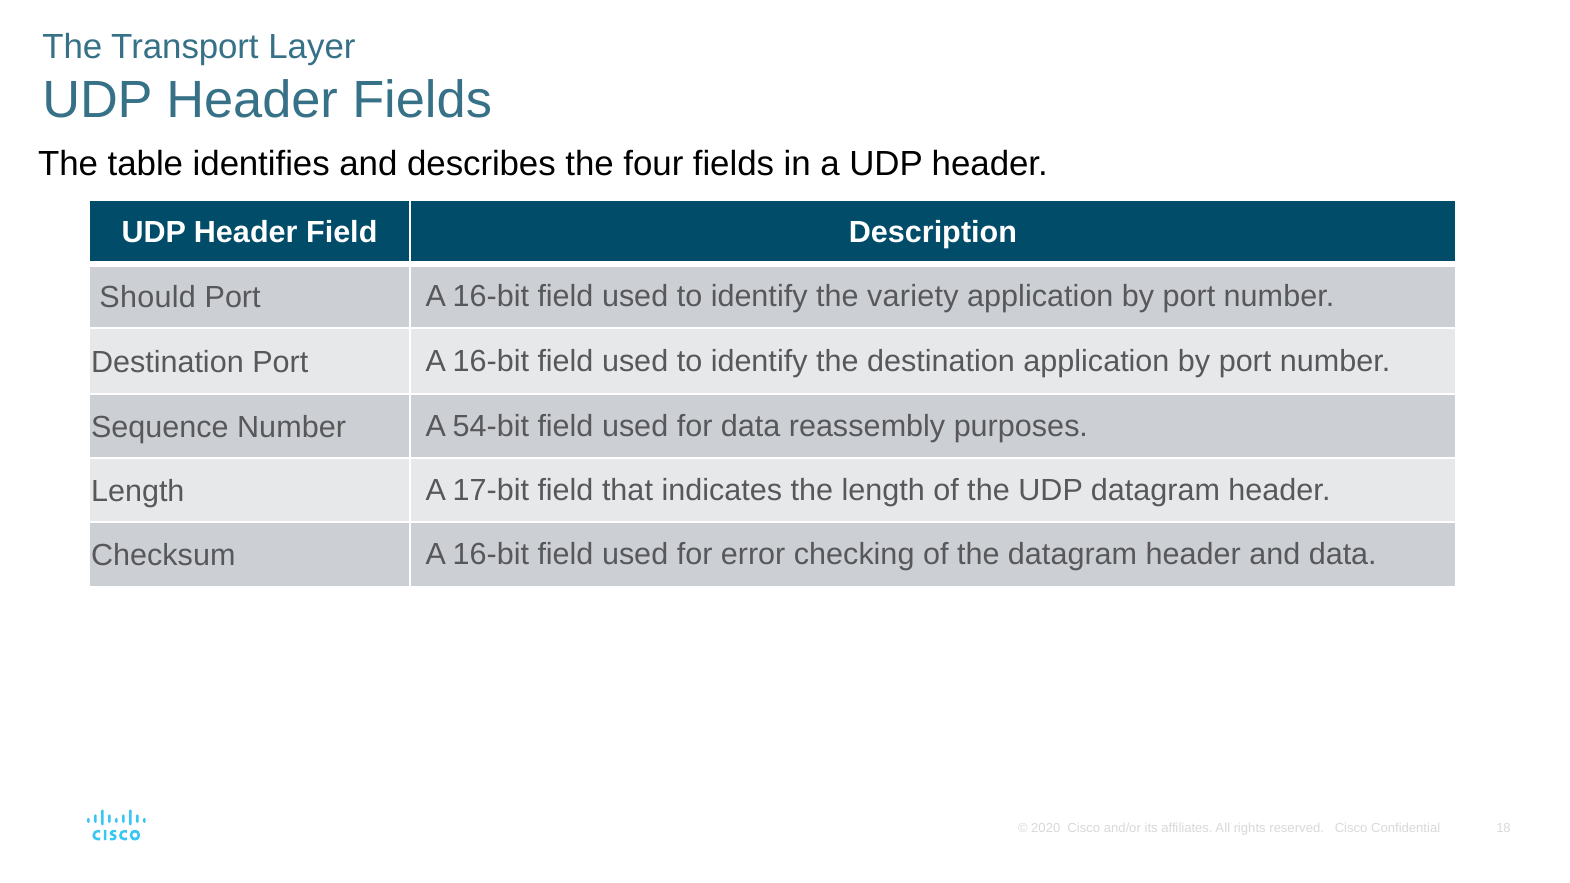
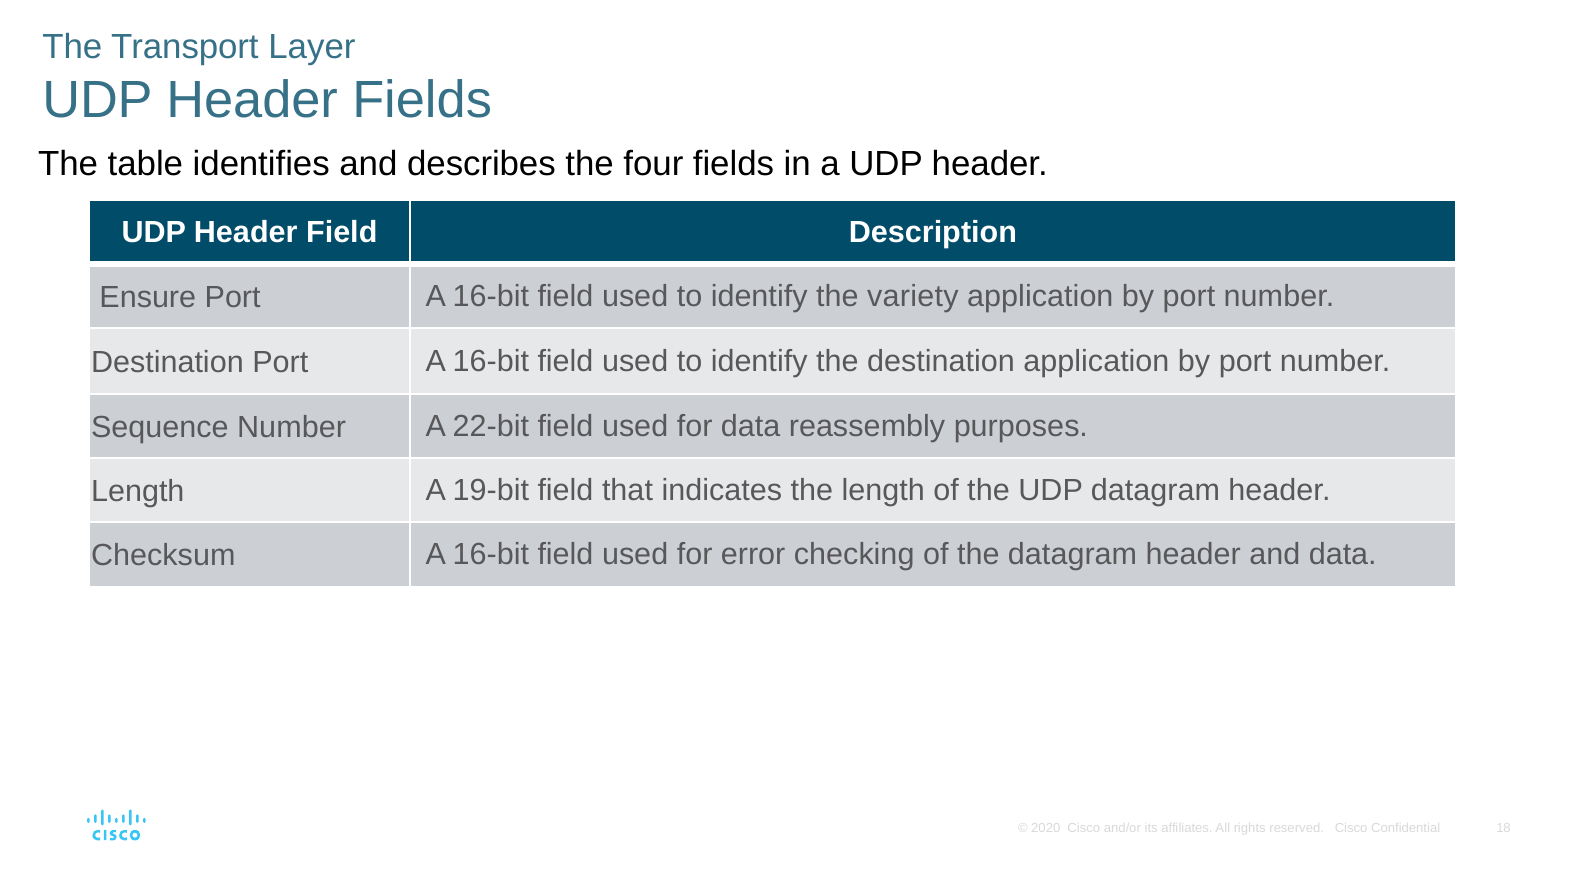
Should: Should -> Ensure (148, 298)
54-bit: 54-bit -> 22-bit (491, 426)
17-bit: 17-bit -> 19-bit (491, 491)
